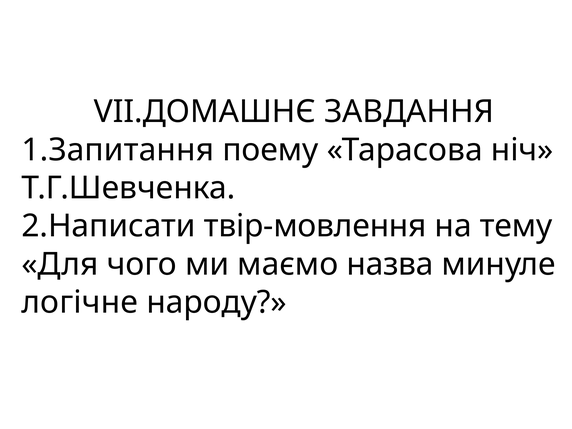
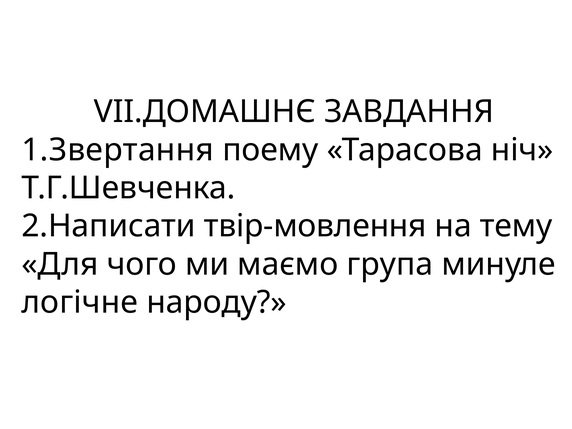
1.Запитання: 1.Запитання -> 1.Звертання (118, 150)
назва: назва -> група (390, 264)
